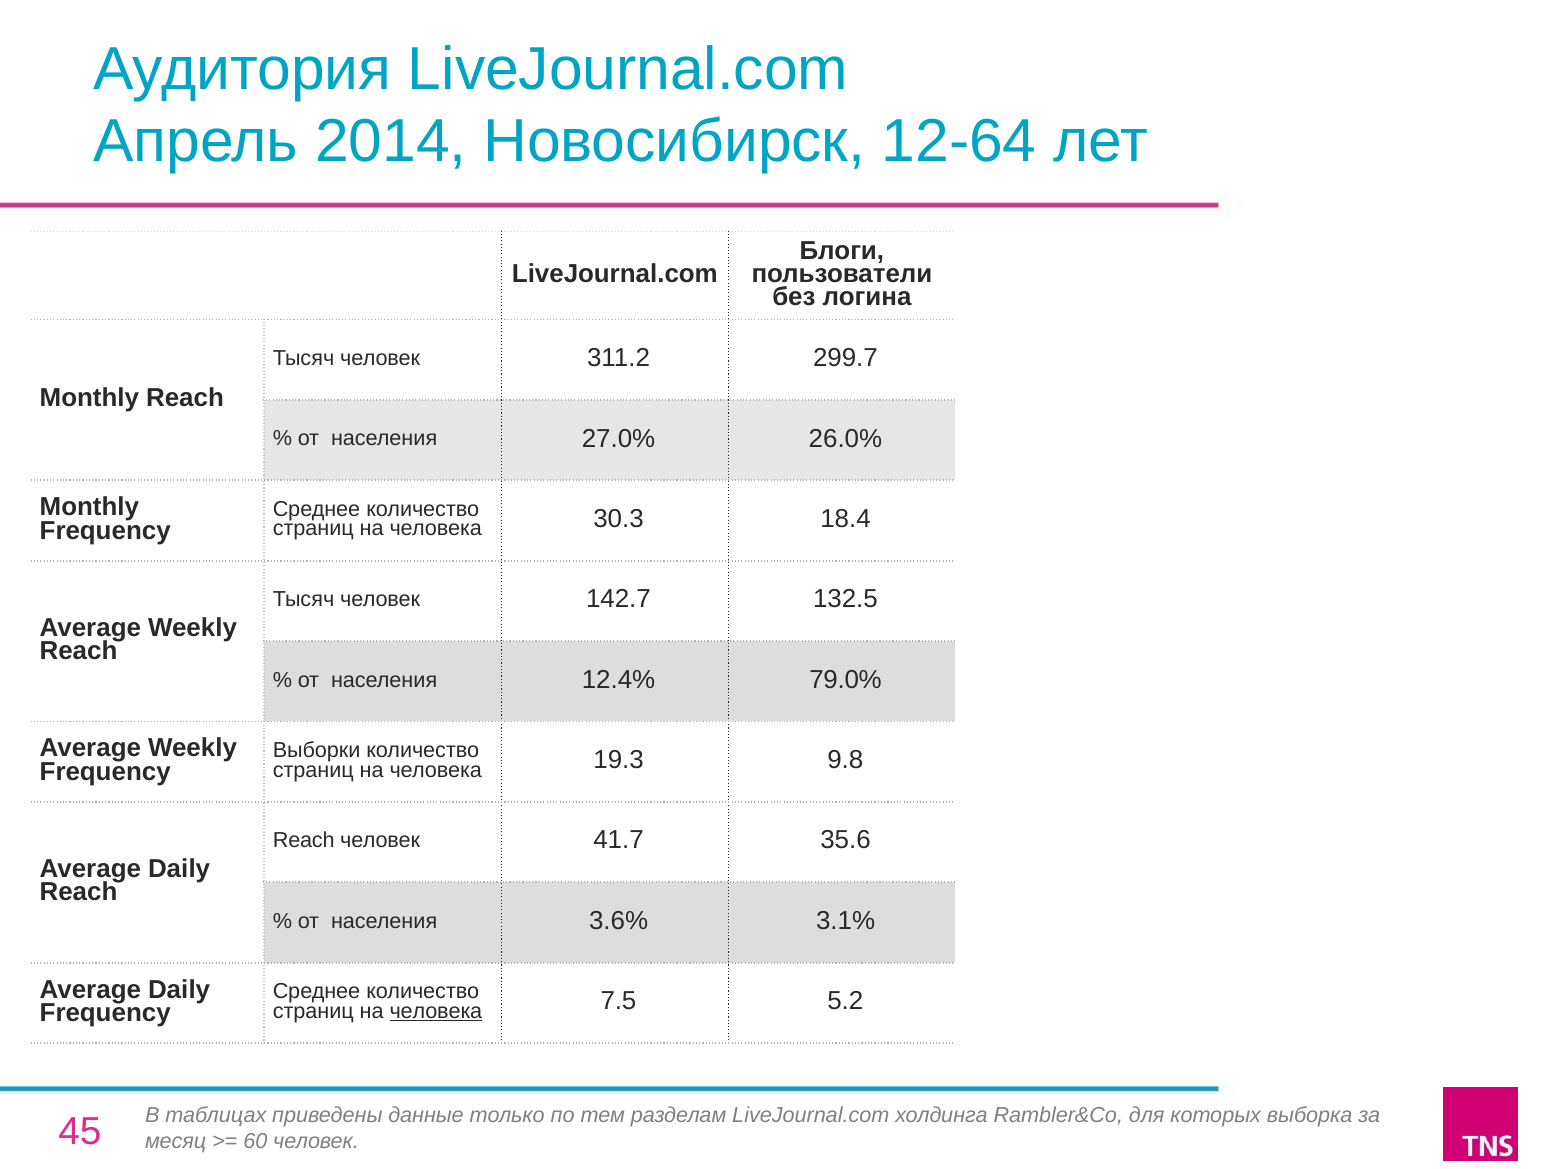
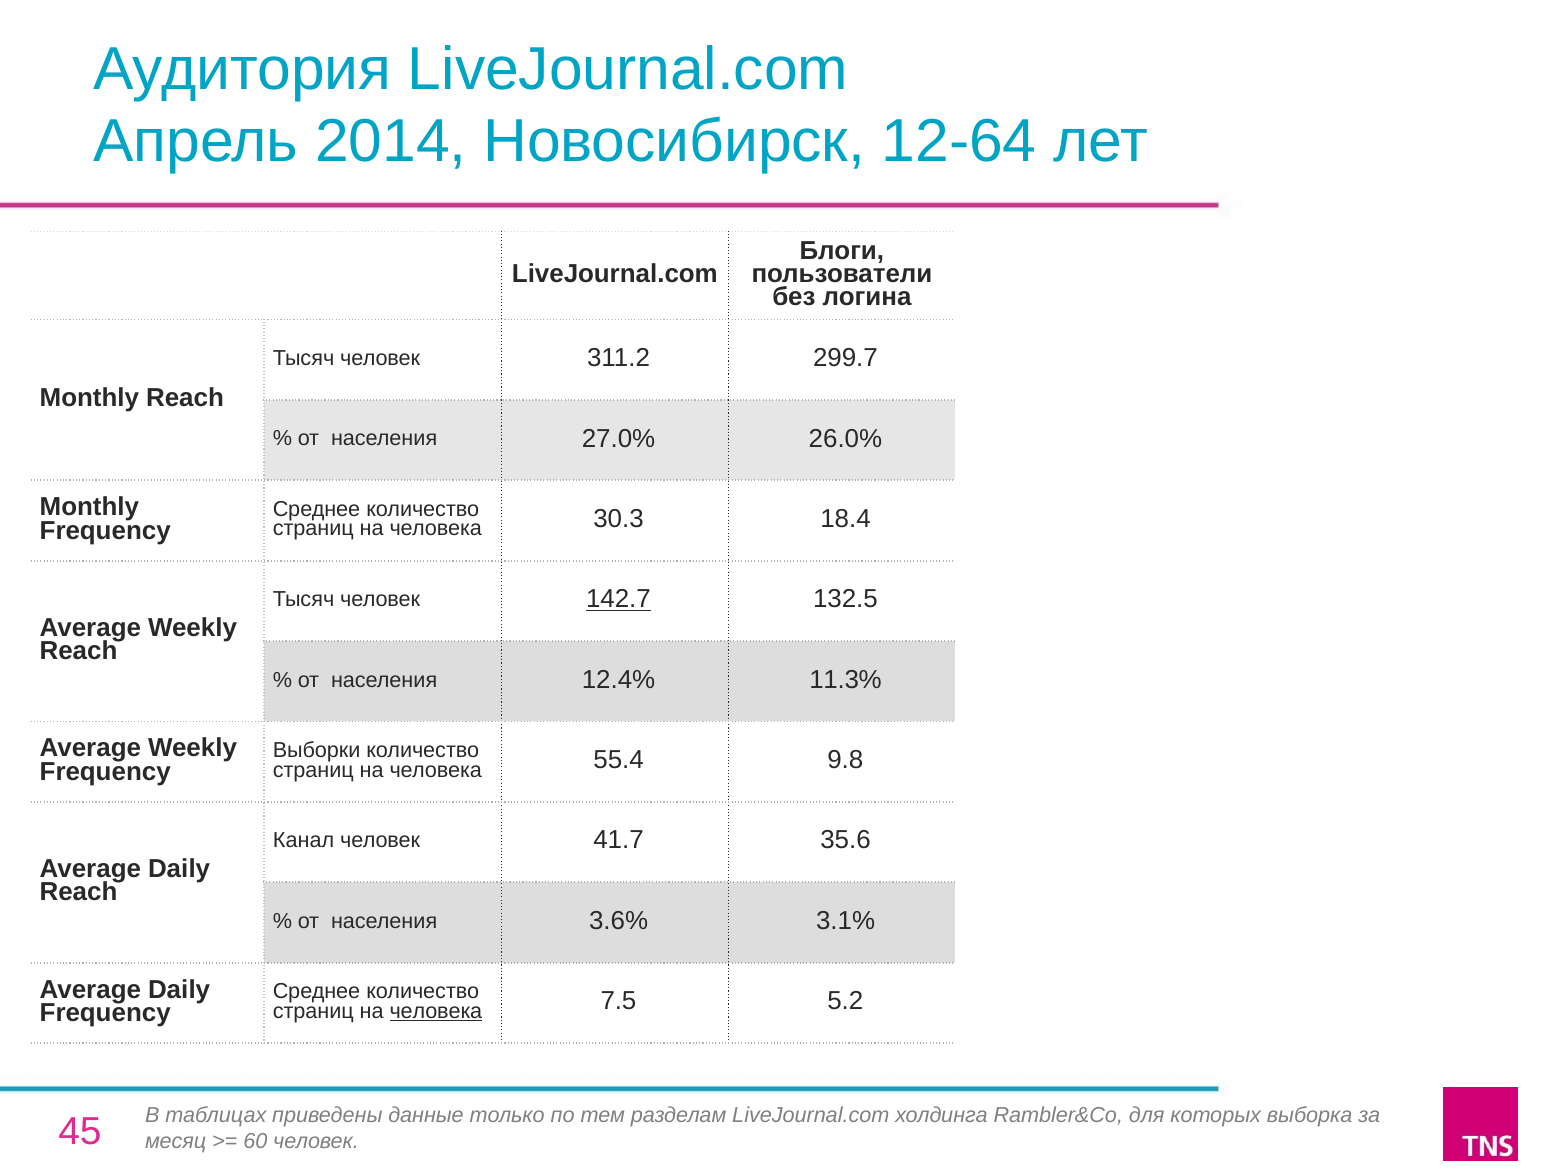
142.7 underline: none -> present (618, 599)
79.0%: 79.0% -> 11.3% (846, 679)
19.3: 19.3 -> 55.4 (619, 760)
Reach: Reach -> Канал (304, 840)
